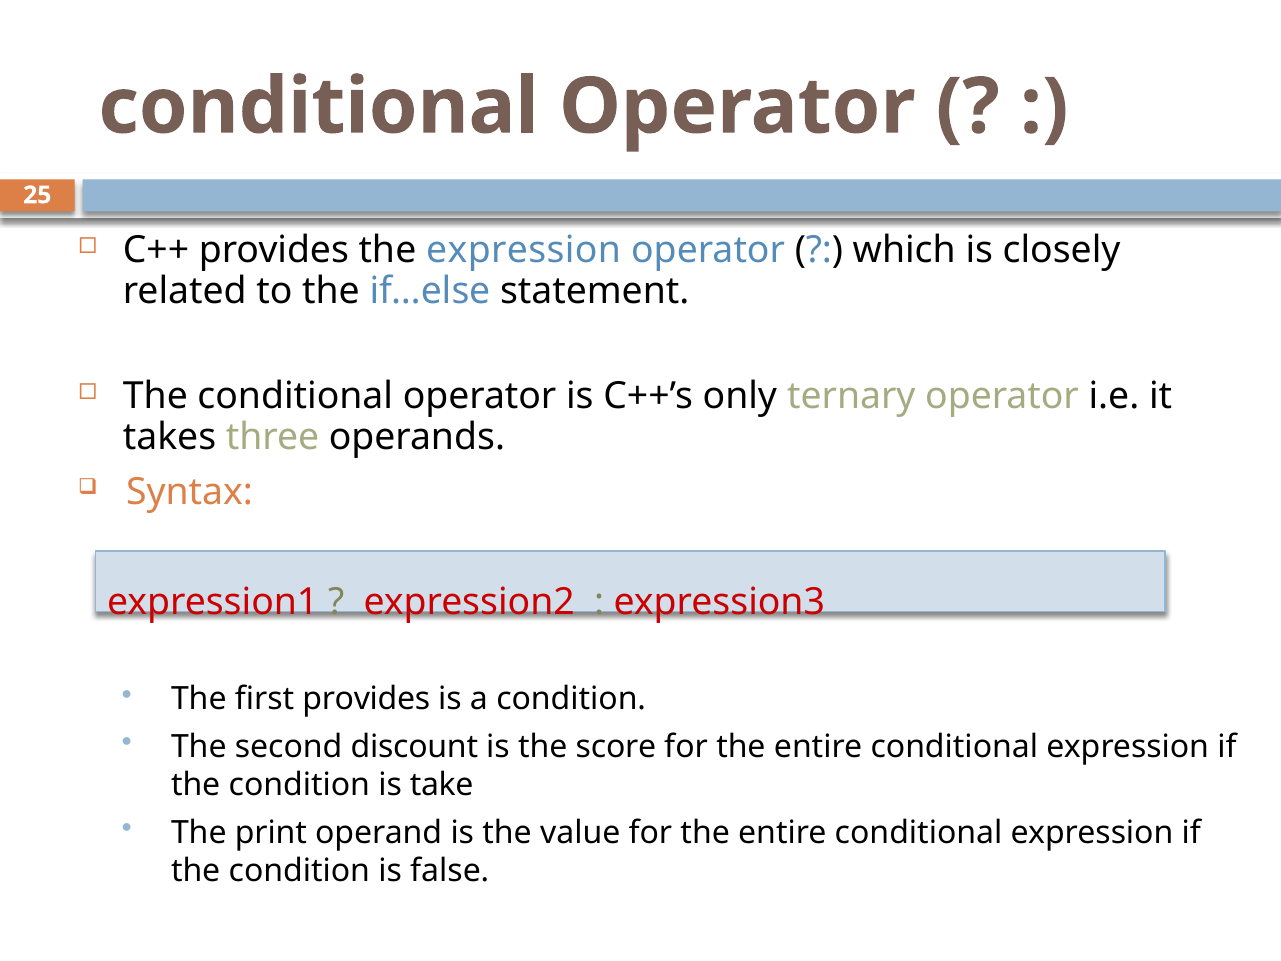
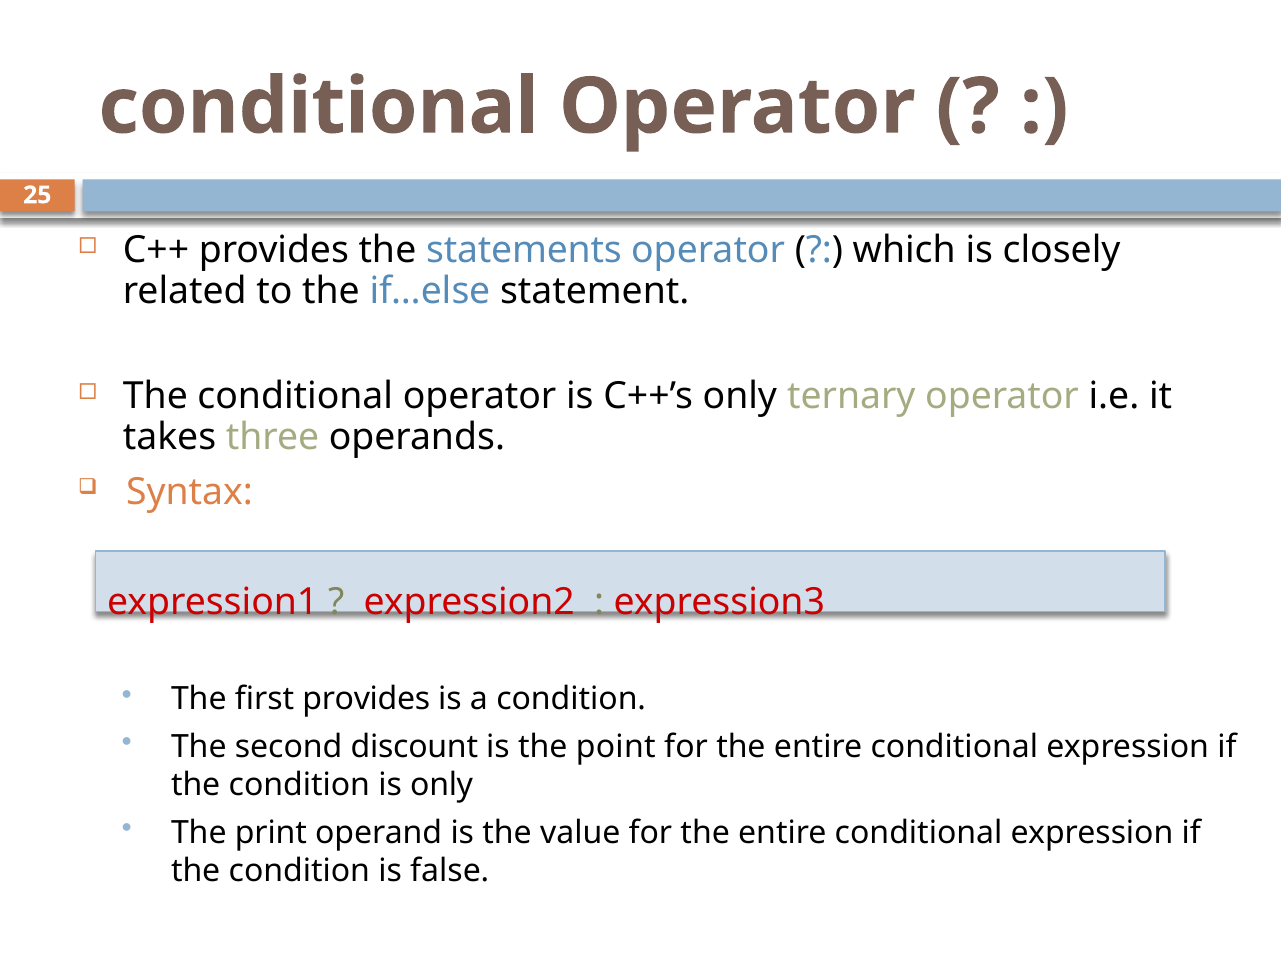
the expression: expression -> statements (524, 250)
score: score -> point (616, 747)
is take: take -> only (442, 785)
